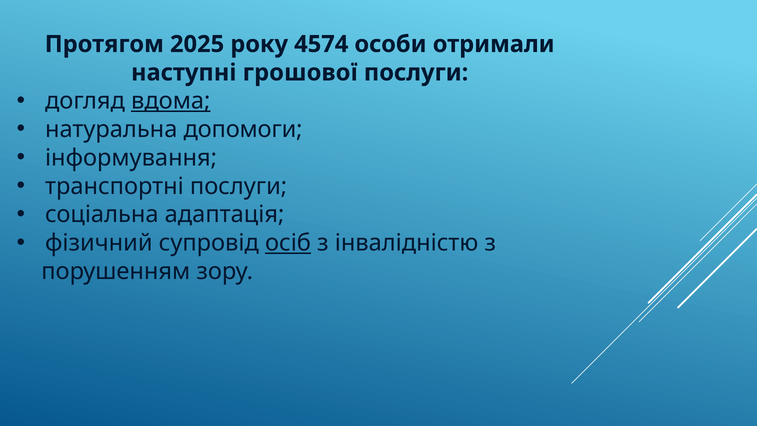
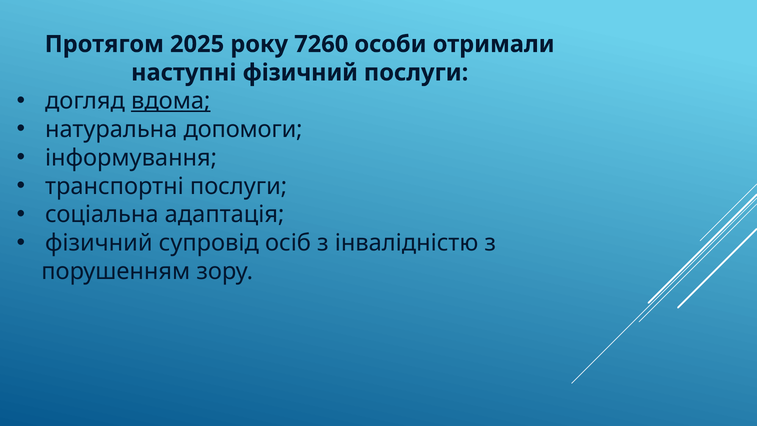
4574: 4574 -> 7260 (321, 44)
наступні грошової: грошової -> фізичний (300, 73)
осіб underline: present -> none (288, 243)
